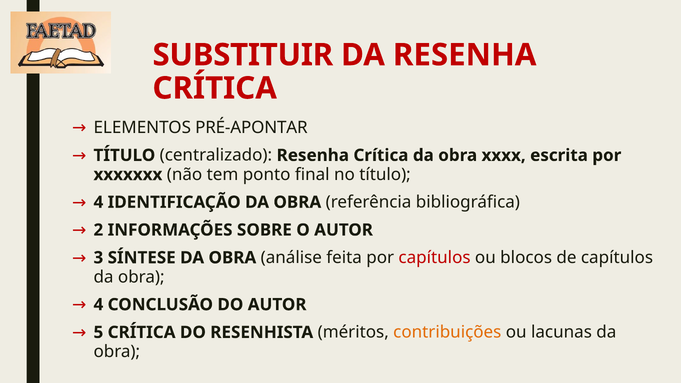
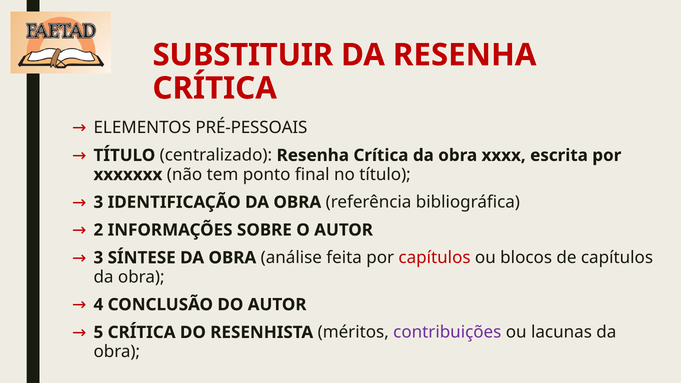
PRÉ-APONTAR: PRÉ-APONTAR -> PRÉ-PESSOAIS (251, 128)
4: 4 -> 3 (98, 202)
contribuições colour: orange -> purple (447, 332)
